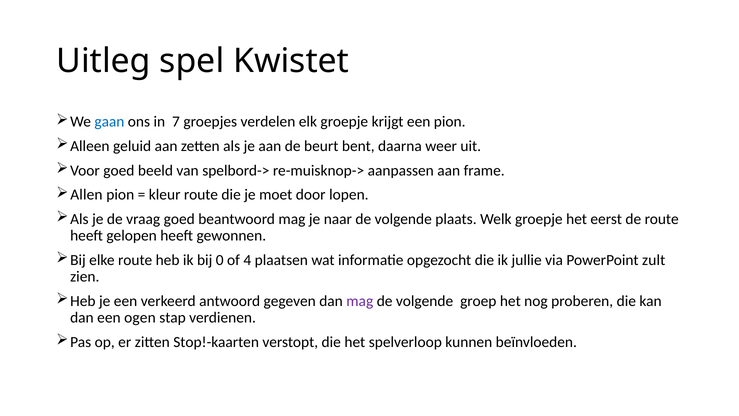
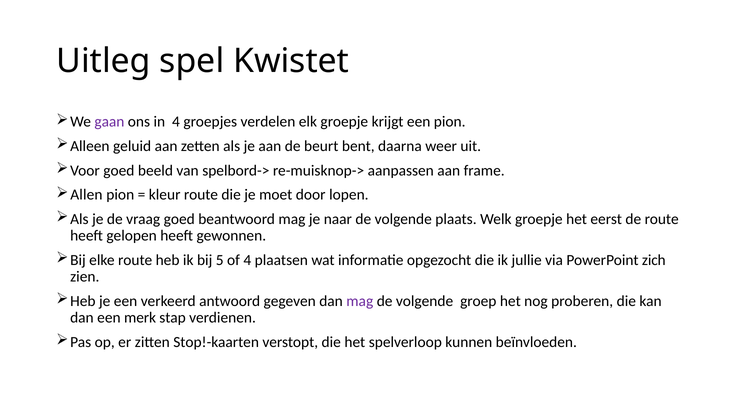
gaan colour: blue -> purple (109, 122)
in 7: 7 -> 4 (176, 122)
0: 0 -> 5 (220, 260)
zult: zult -> zich (654, 260)
ogen: ogen -> merk (140, 318)
